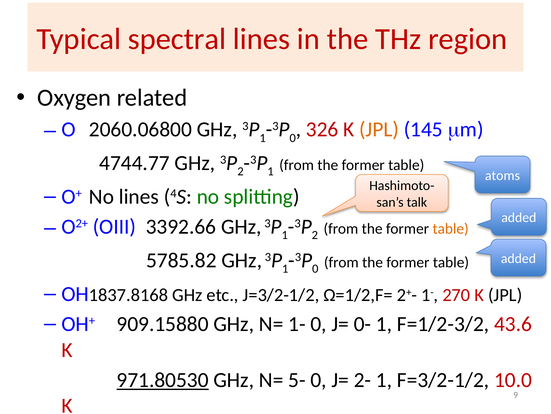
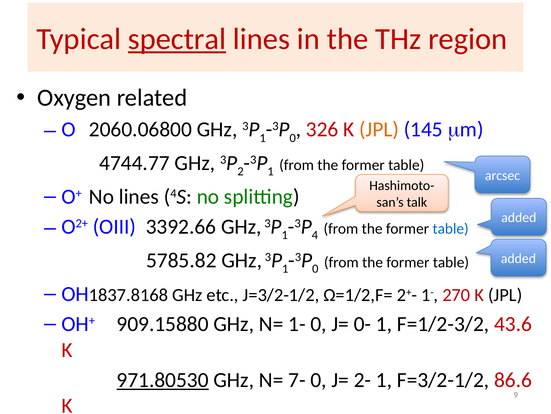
spectral underline: none -> present (177, 39)
atoms: atoms -> arcsec (502, 175)
2: 2 -> 4 (315, 235)
table colour: orange -> blue (451, 228)
5-: 5- -> 7- (297, 379)
10.0: 10.0 -> 86.6 (513, 379)
